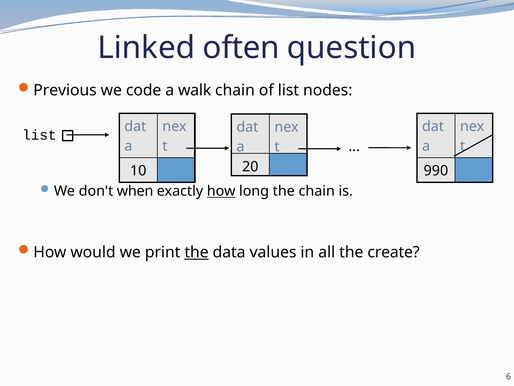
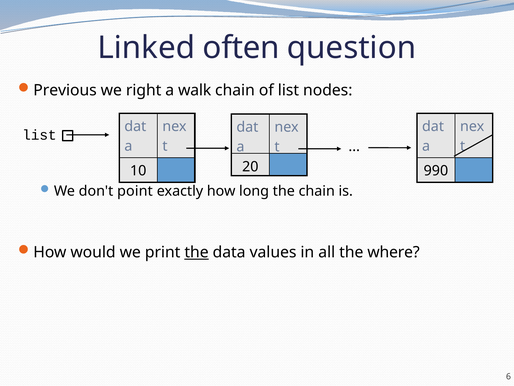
code: code -> right (144, 90)
when: when -> point (135, 191)
how underline: present -> none (221, 191)
create: create -> where (394, 252)
